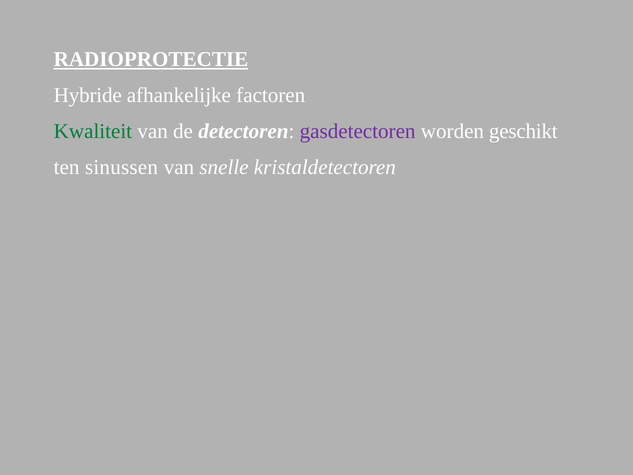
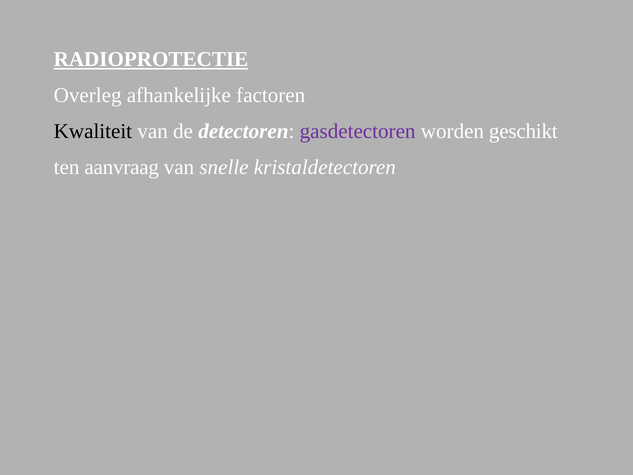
Hybride: Hybride -> Overleg (88, 95)
Kwaliteit colour: green -> black (93, 131)
sinussen: sinussen -> aanvraag (122, 167)
